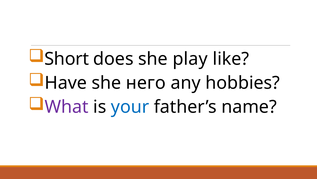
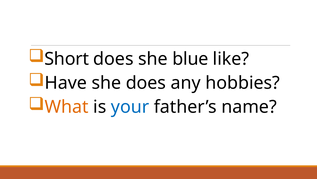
play: play -> blue (190, 59)
she него: него -> does (146, 83)
What colour: purple -> orange (67, 106)
